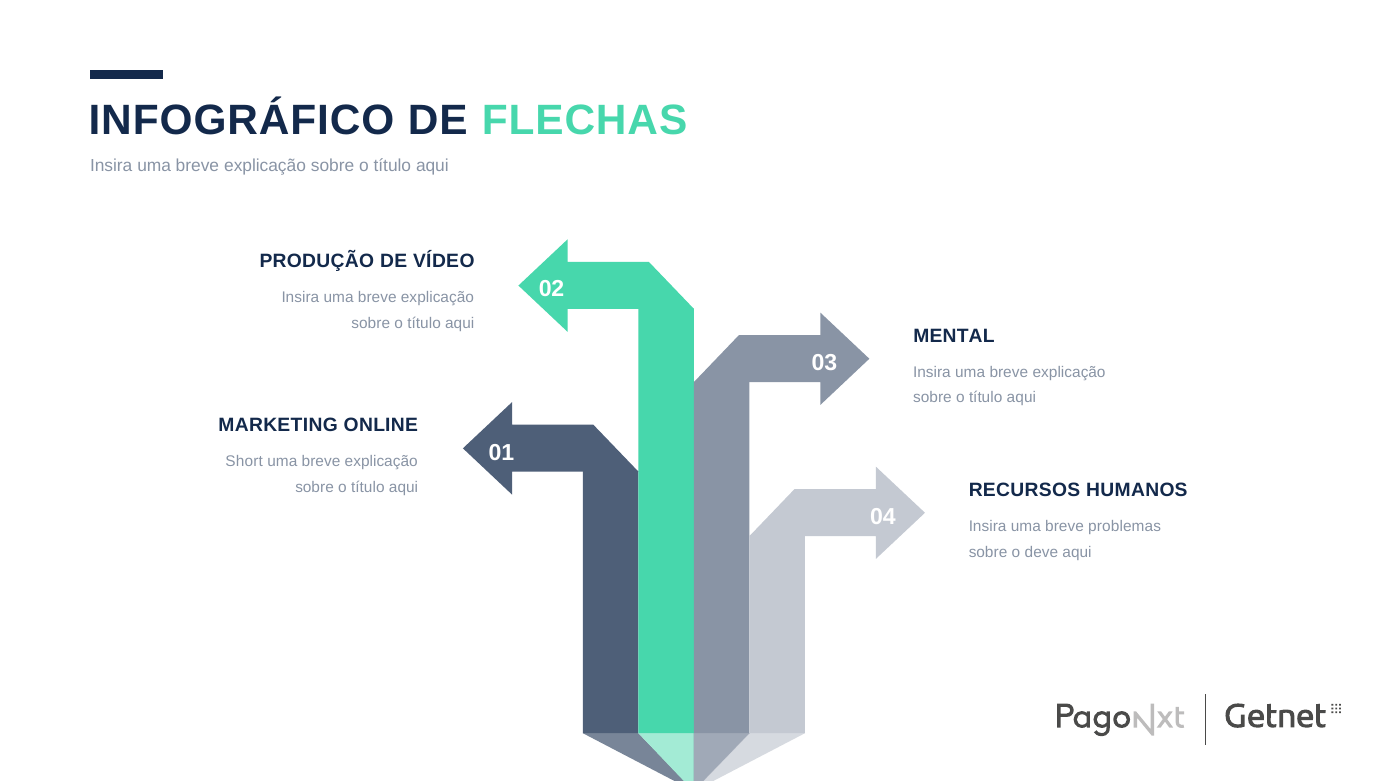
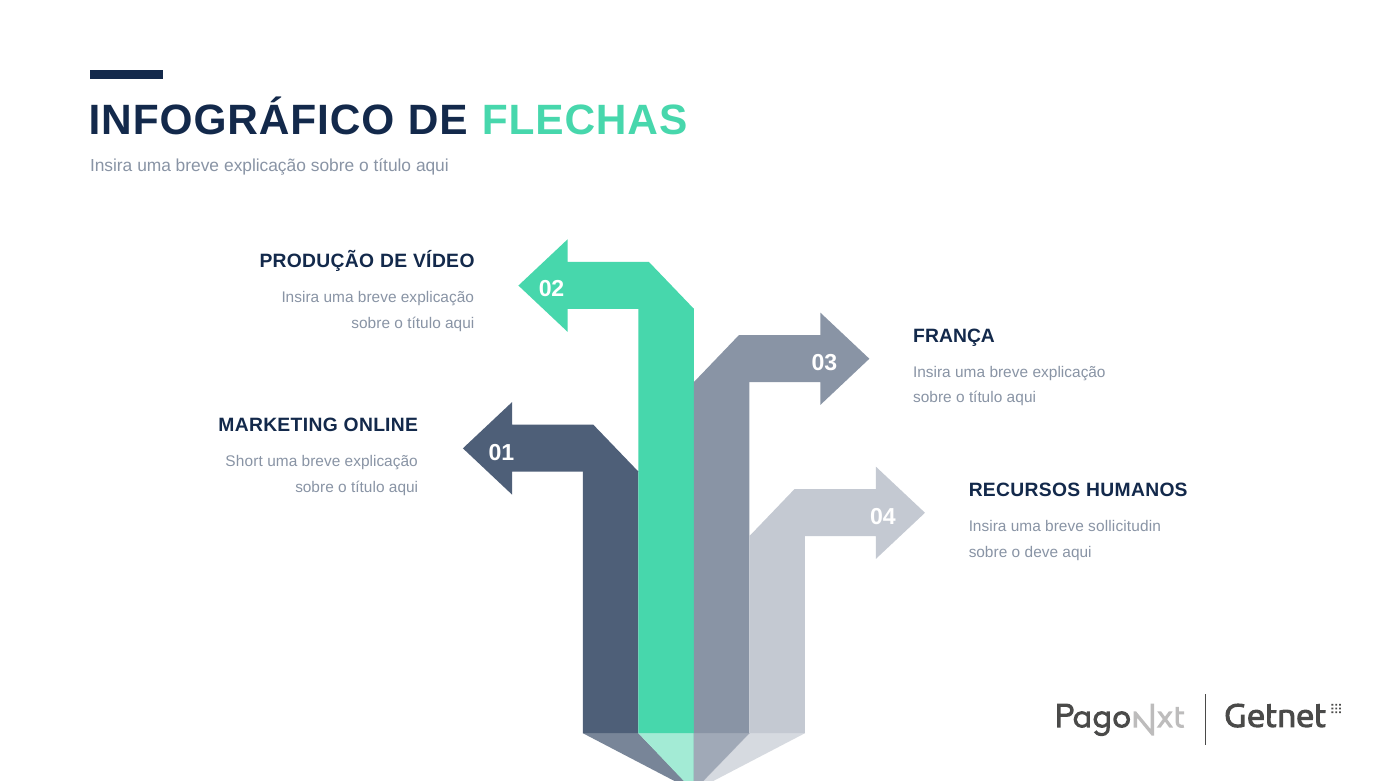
MENTAL: MENTAL -> FRANÇA (954, 336)
problemas: problemas -> sollicitudin (1125, 526)
